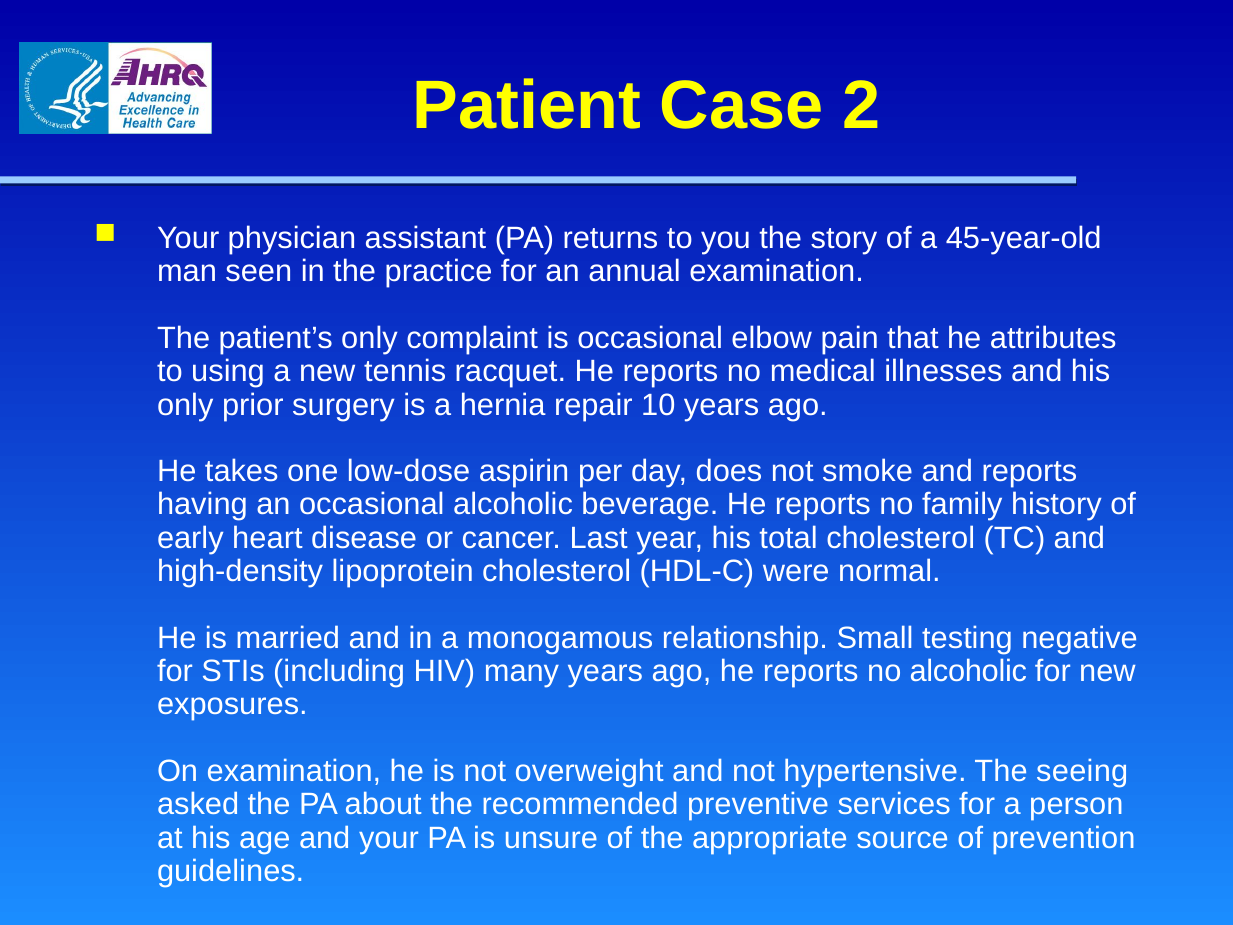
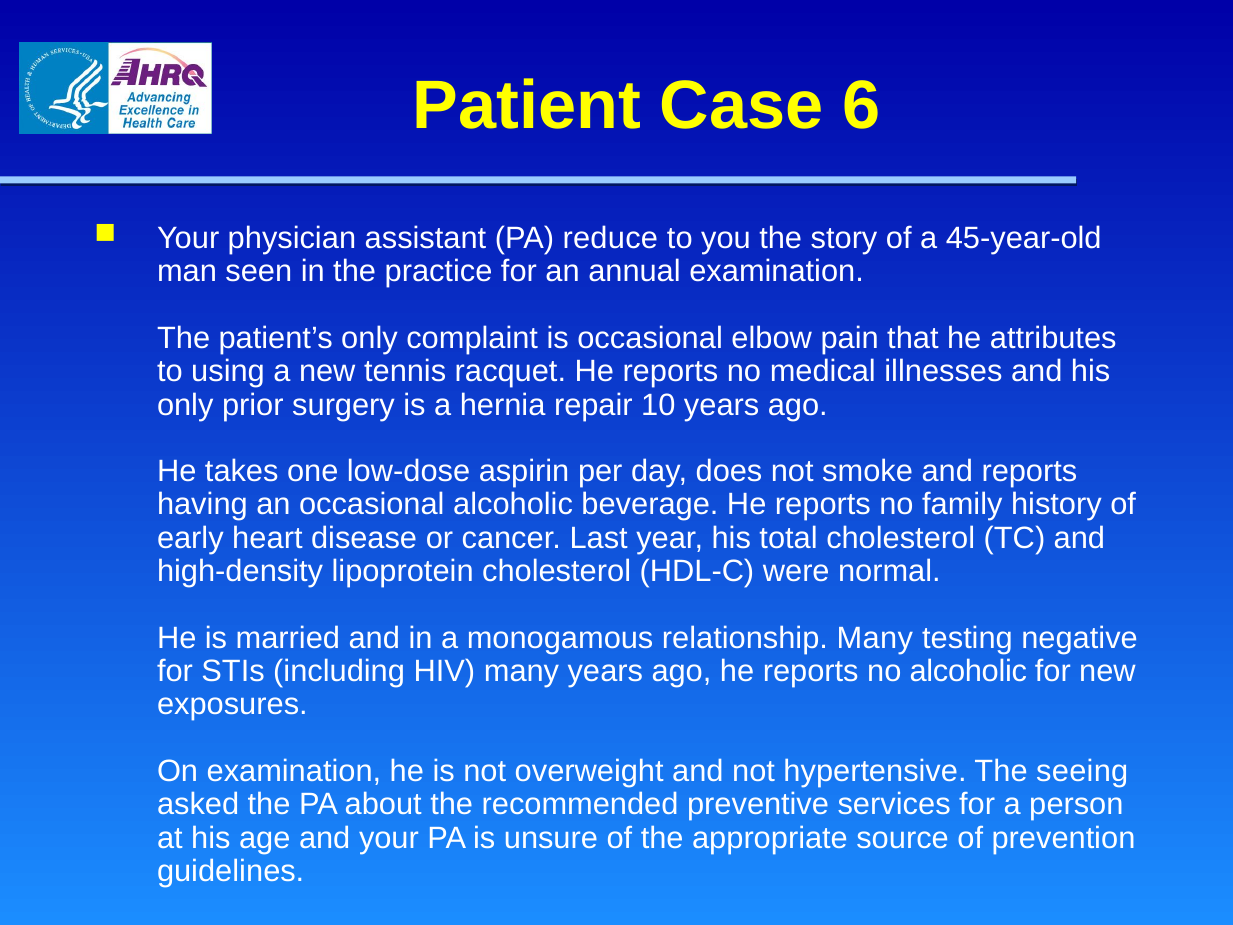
2: 2 -> 6 (862, 106)
returns: returns -> reduce (610, 238)
relationship Small: Small -> Many (875, 638)
